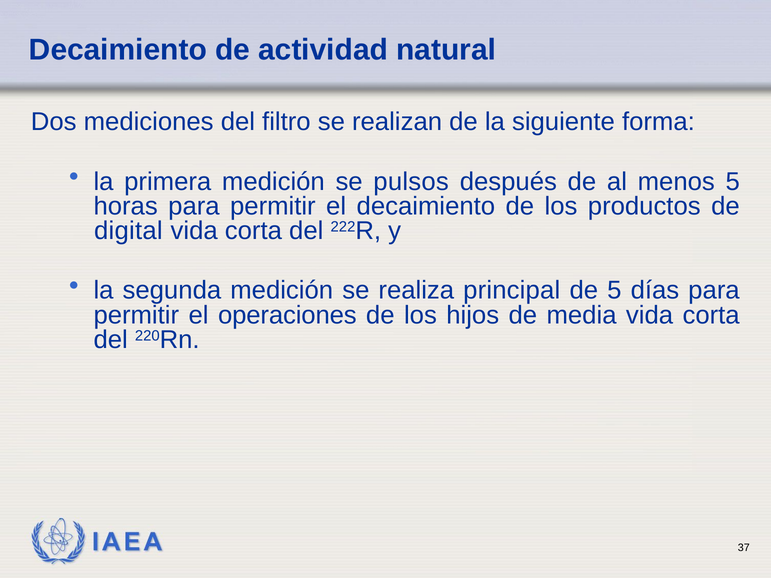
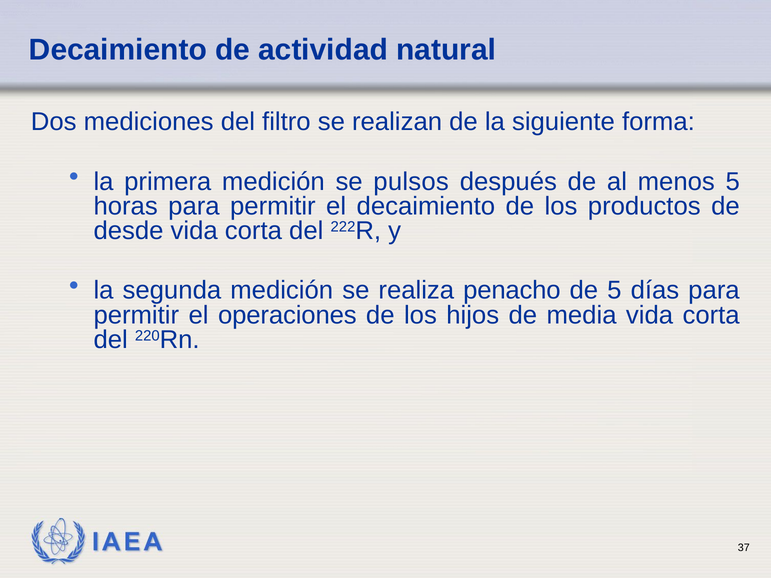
digital: digital -> desde (128, 231)
principal: principal -> penacho (512, 291)
